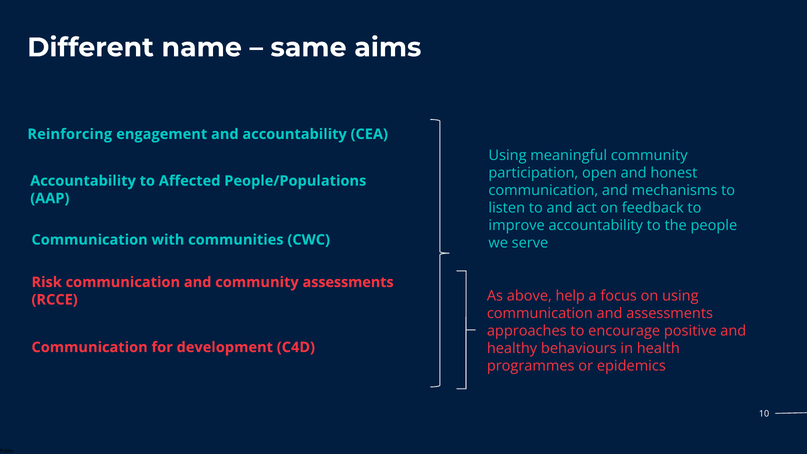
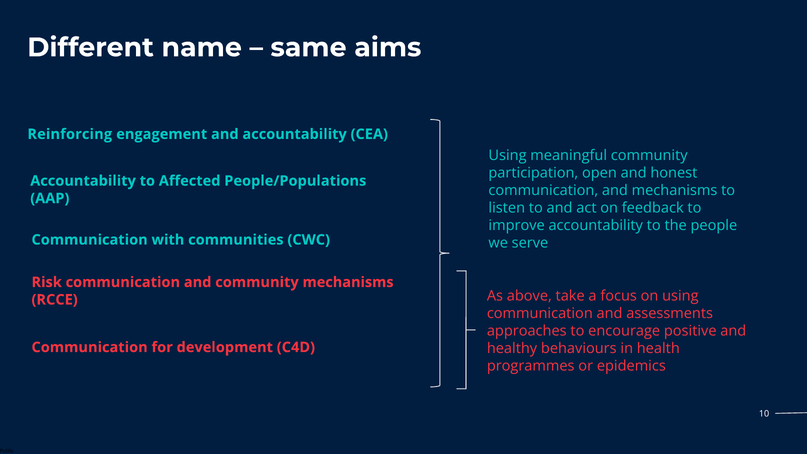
community assessments: assessments -> mechanisms (348, 282)
help: help -> take (570, 296)
